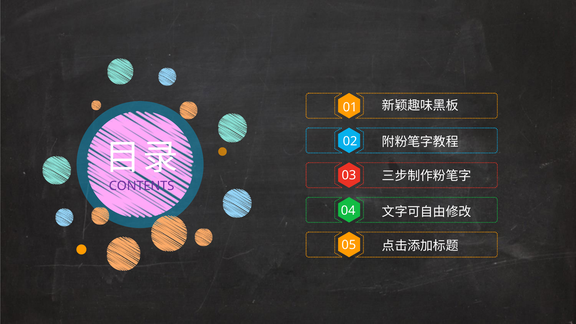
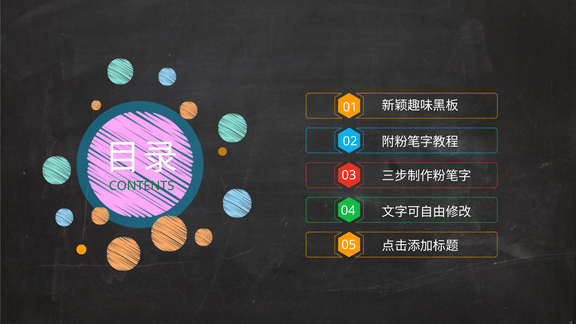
CONTENTS colour: purple -> green (142, 186)
